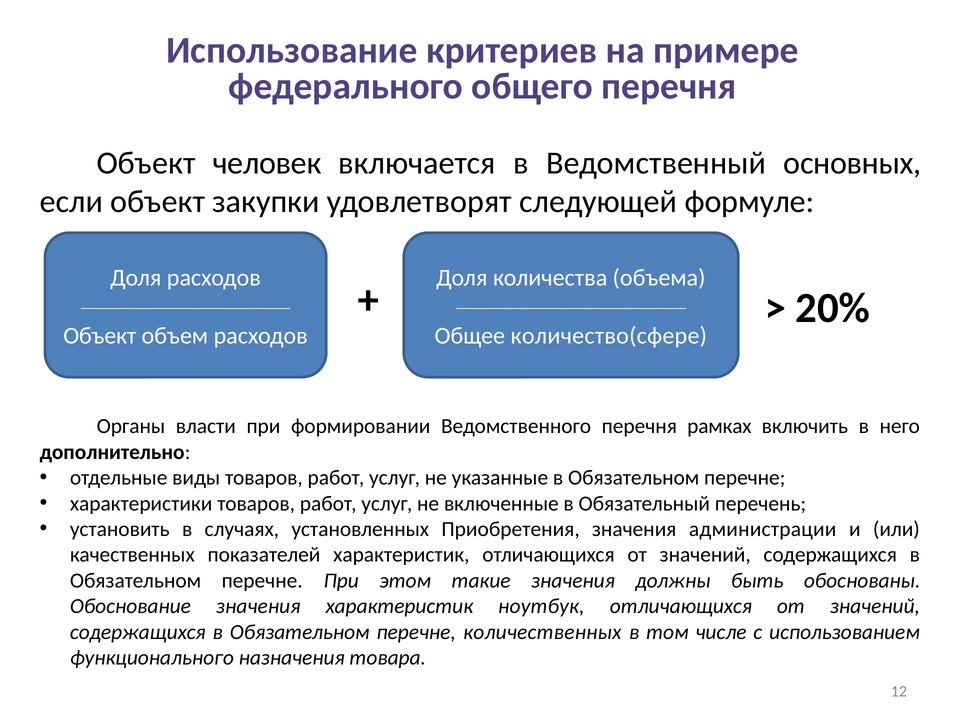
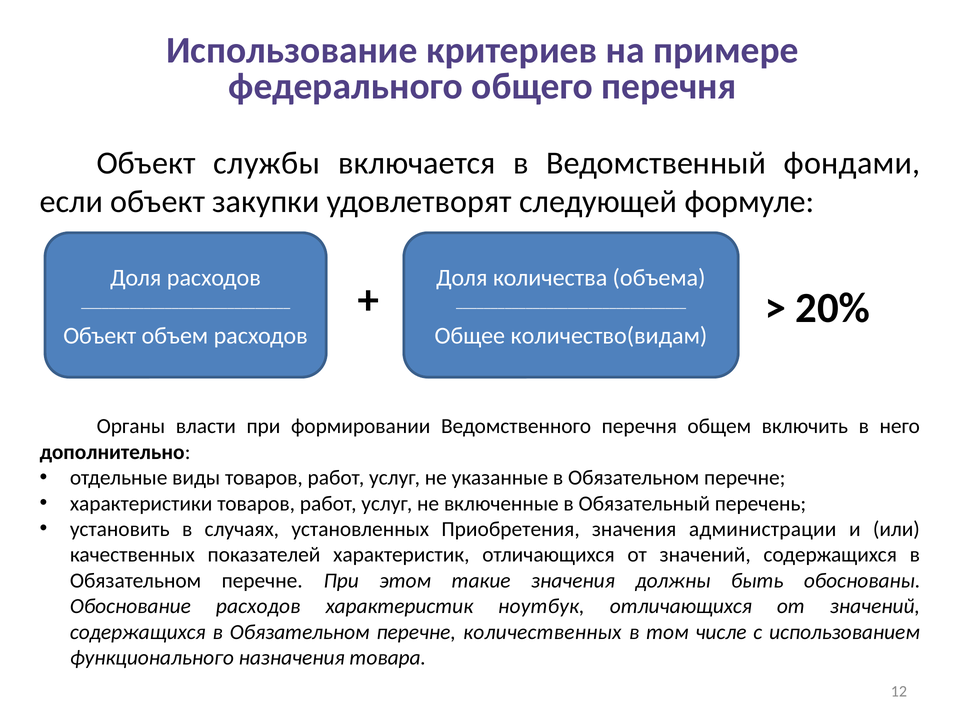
человек: человек -> службы (267, 163)
основных: основных -> фондами (852, 163)
количество(сфере: количество(сфере -> количество(видам (609, 335)
рамках: рамках -> общем (719, 426)
Обоснование значения: значения -> расходов (258, 606)
